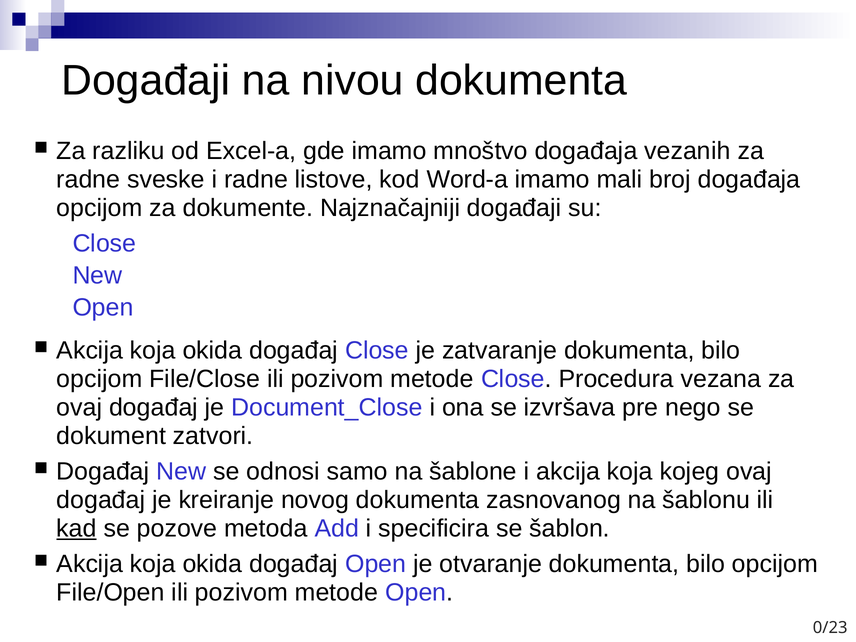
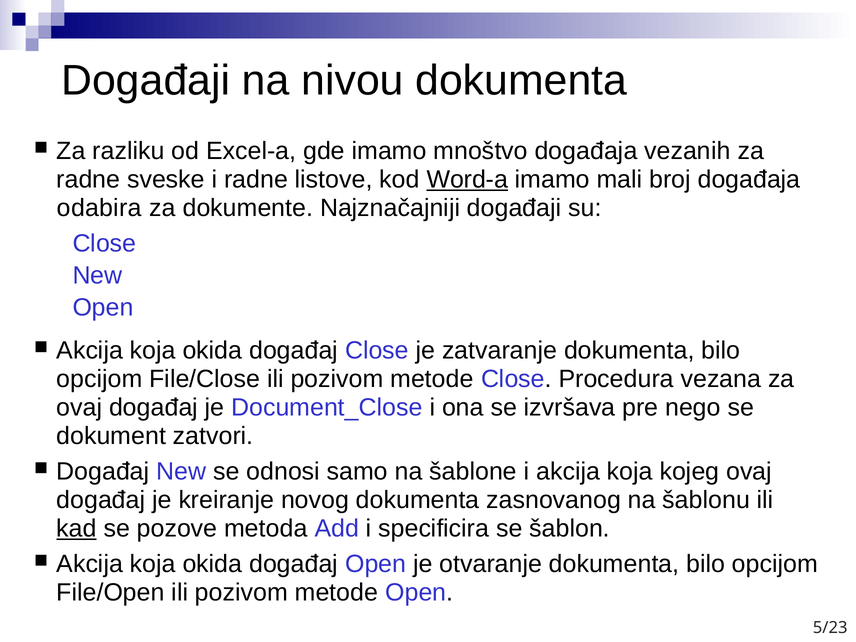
Word-a underline: none -> present (467, 180)
opcijom: opcijom -> odabira (99, 208)
0/23: 0/23 -> 5/23 (830, 628)
